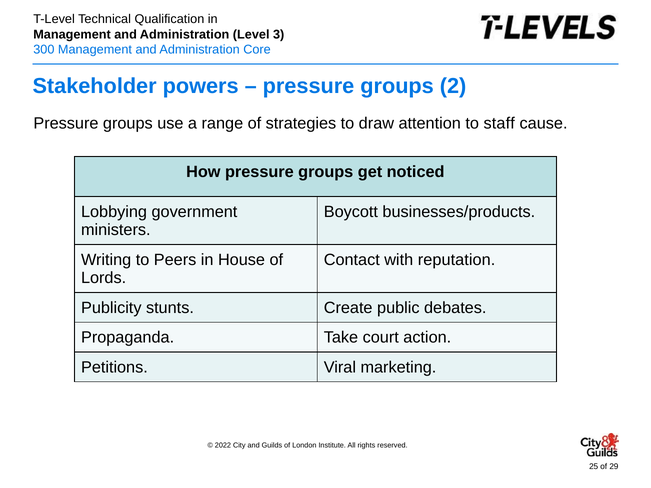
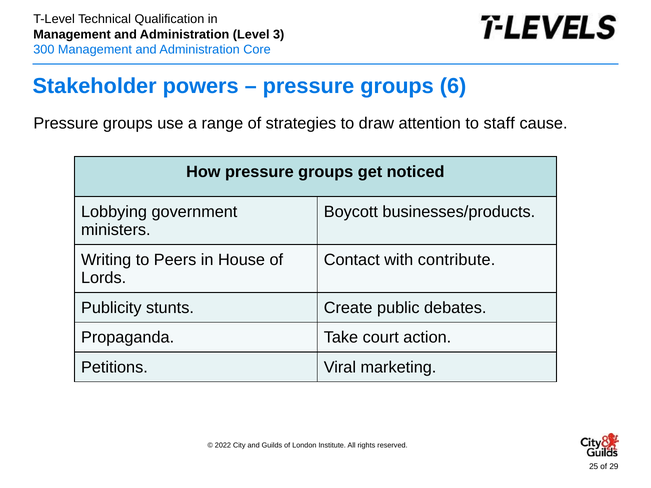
2: 2 -> 6 (453, 86)
reputation: reputation -> contribute (457, 260)
